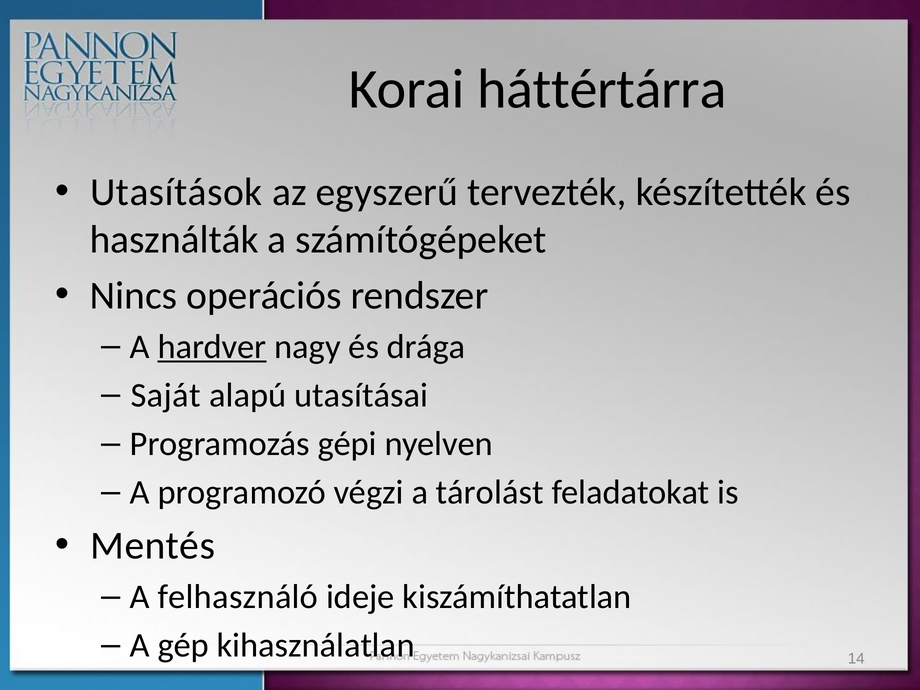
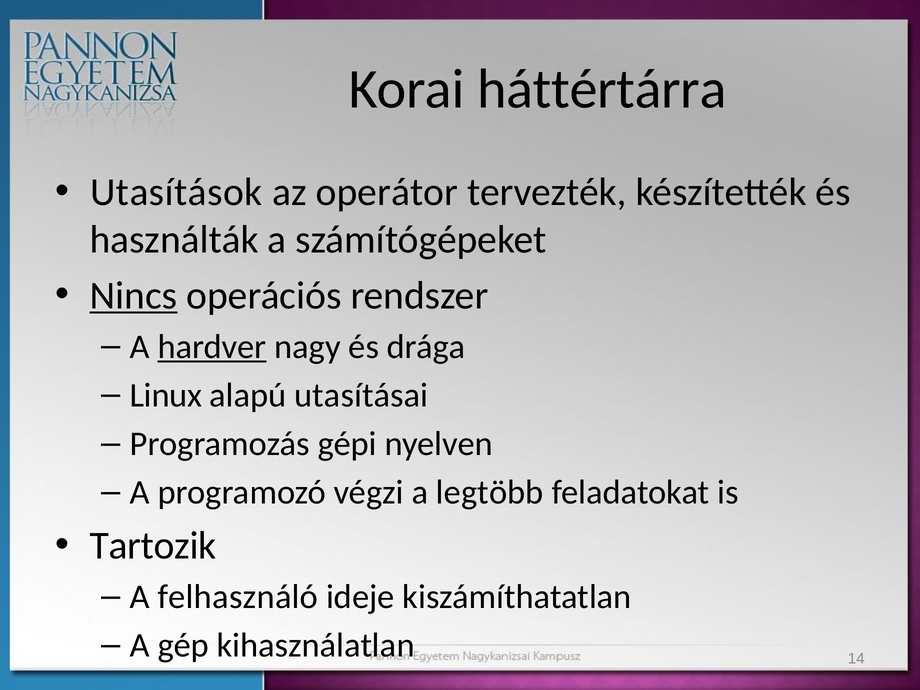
egyszerű: egyszerű -> operátor (387, 192)
Nincs underline: none -> present (134, 295)
Saját: Saját -> Linux (166, 395)
tárolást: tárolást -> legtöbb (490, 493)
Mentés: Mentés -> Tartozik (153, 546)
